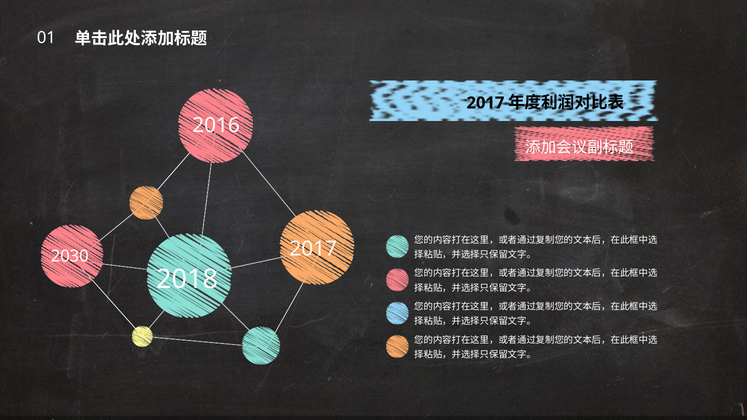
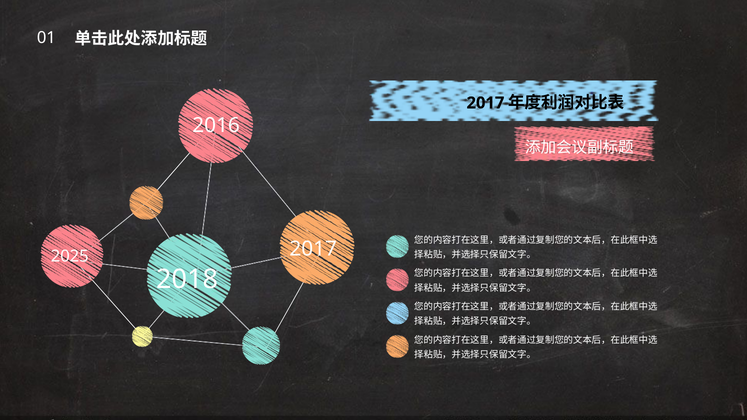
2030: 2030 -> 2025 (70, 256)
